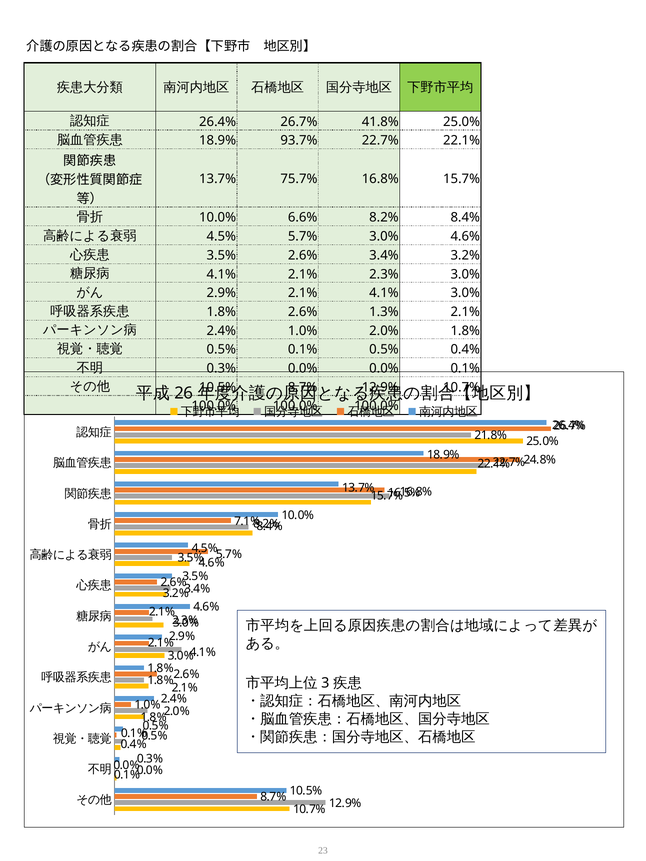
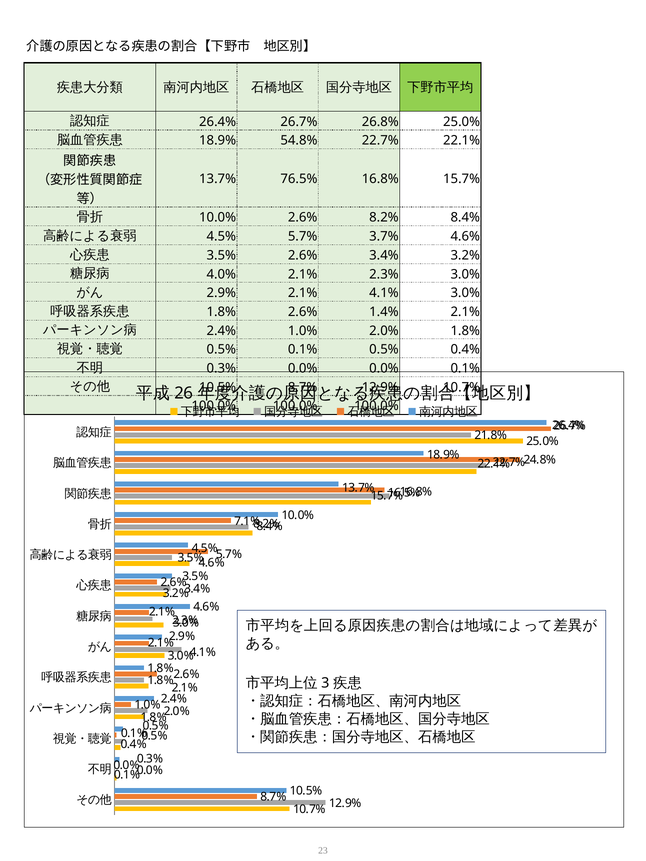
41.8%: 41.8% -> 26.8% (380, 122)
93.7%: 93.7% -> 54.8% (299, 141)
75.7%: 75.7% -> 76.5% (299, 179)
10.0% 6.6%: 6.6% -> 2.6% (303, 218)
5.7% 3.0%: 3.0% -> 3.7% (384, 237)
4.1%: 4.1% -> 4.0% (221, 274)
1.3%: 1.3% -> 1.4% (384, 312)
